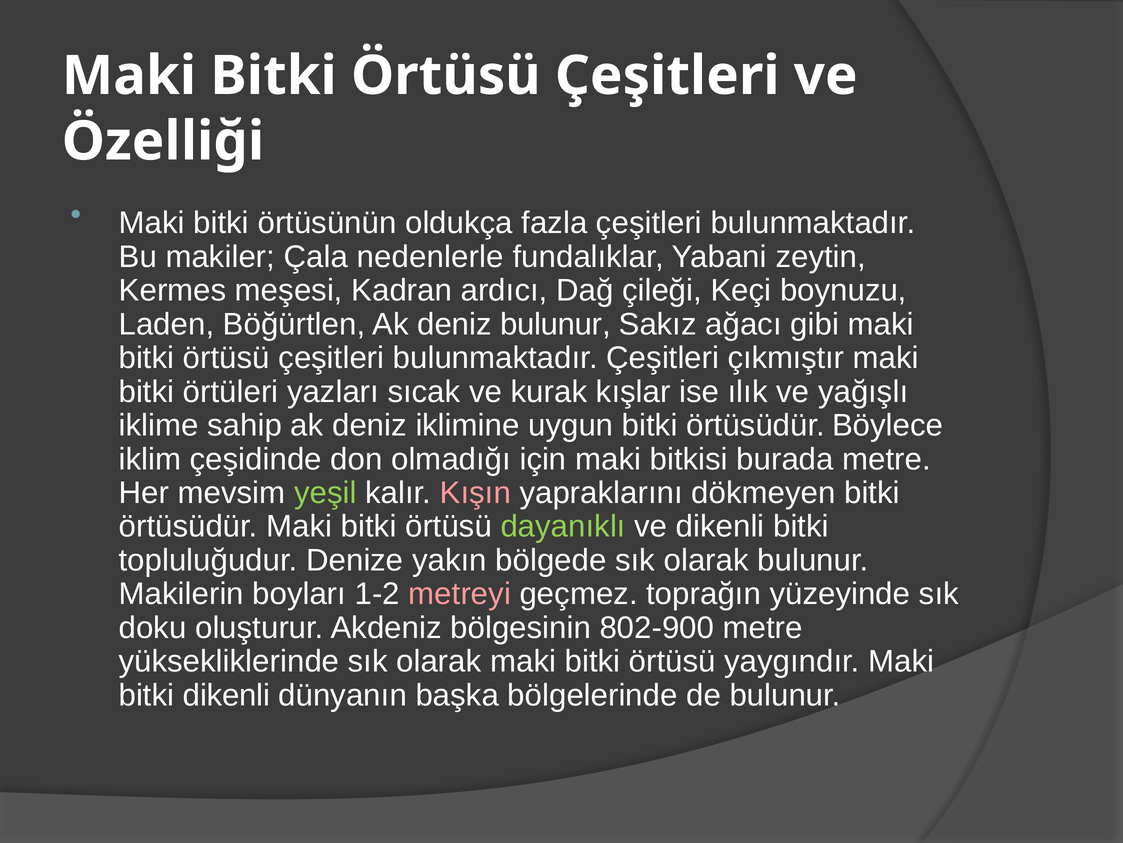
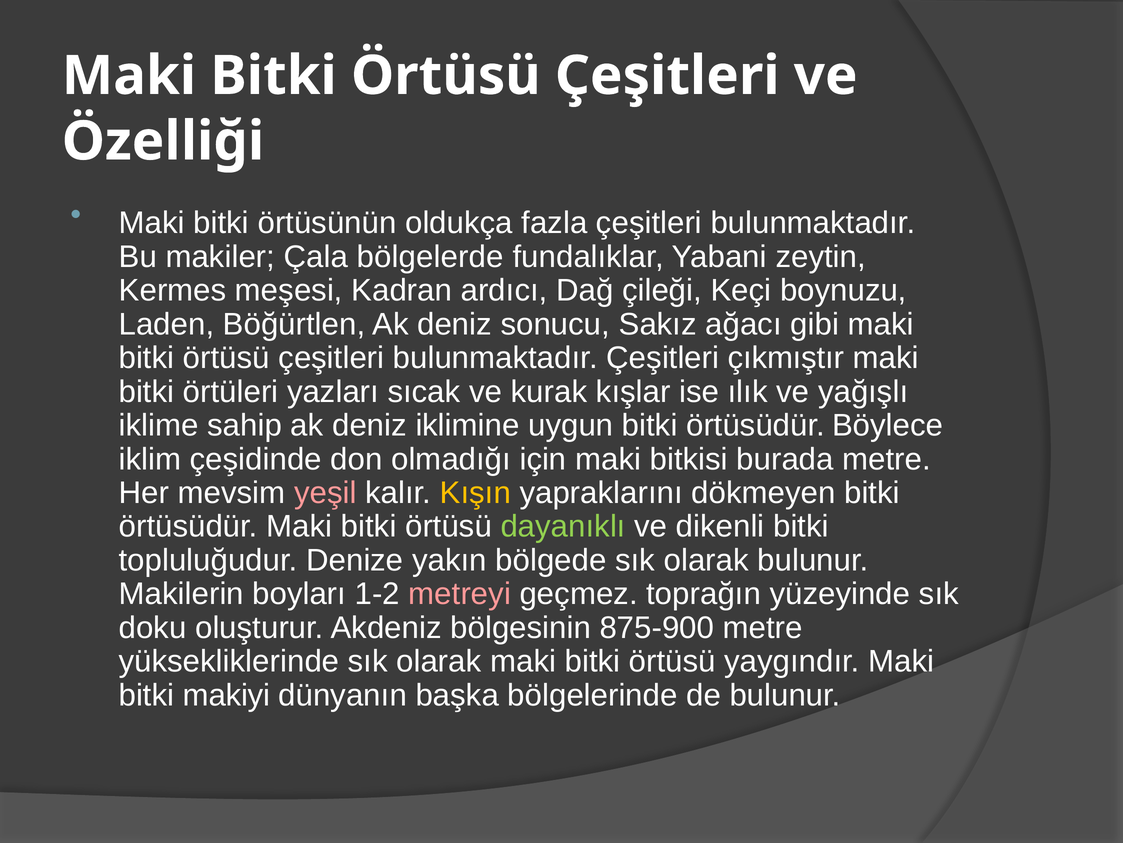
nedenlerle: nedenlerle -> bölgelerde (430, 257)
deniz bulunur: bulunur -> sonucu (555, 324)
yeşil colour: light green -> pink (325, 492)
Kışın colour: pink -> yellow (475, 492)
802-900: 802-900 -> 875-900 (657, 627)
bitki dikenli: dikenli -> makiyi (226, 695)
